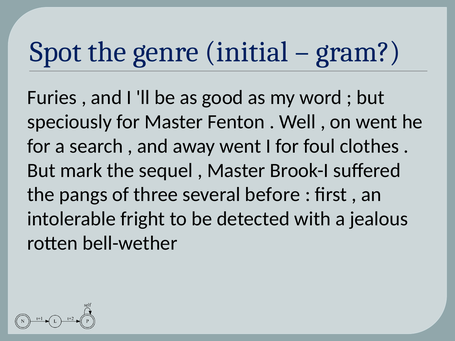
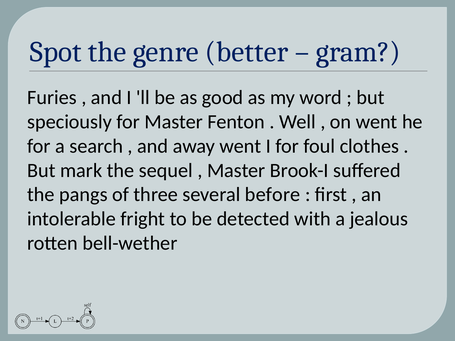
initial: initial -> better (247, 52)
